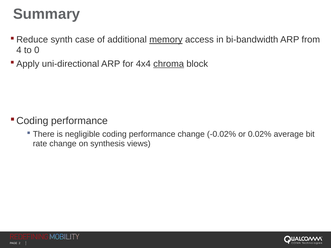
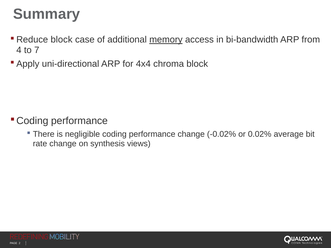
synth: synth -> block (62, 40)
0: 0 -> 7 (37, 50)
chroma underline: present -> none (169, 64)
